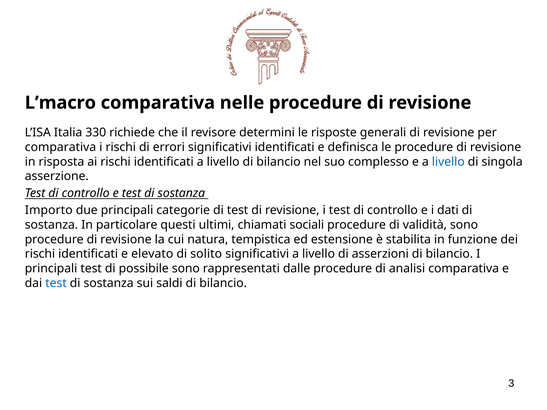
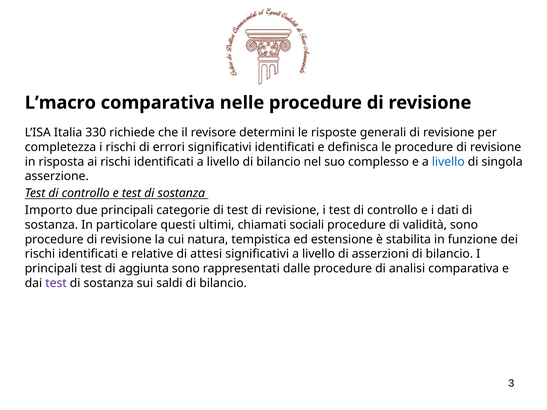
comparativa: comparativa -> completezza (61, 147)
elevato: elevato -> relative (152, 254)
solito: solito -> attesi (206, 254)
possibile: possibile -> aggiunta (144, 269)
test colour: blue -> purple (56, 283)
